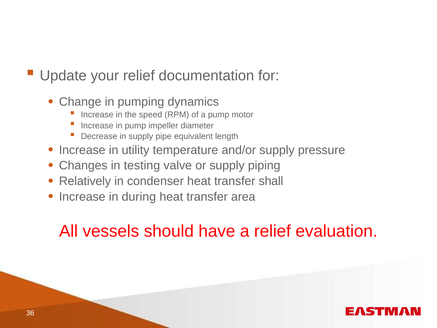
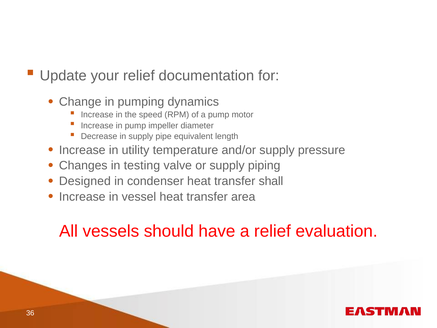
Relatively: Relatively -> Designed (85, 181)
during: during -> vessel (139, 197)
